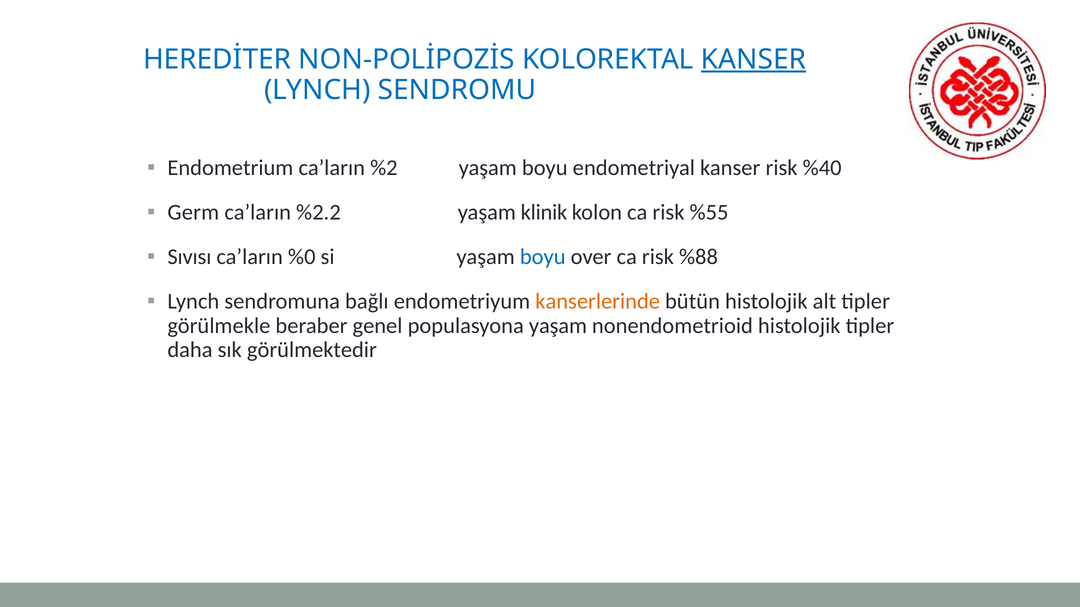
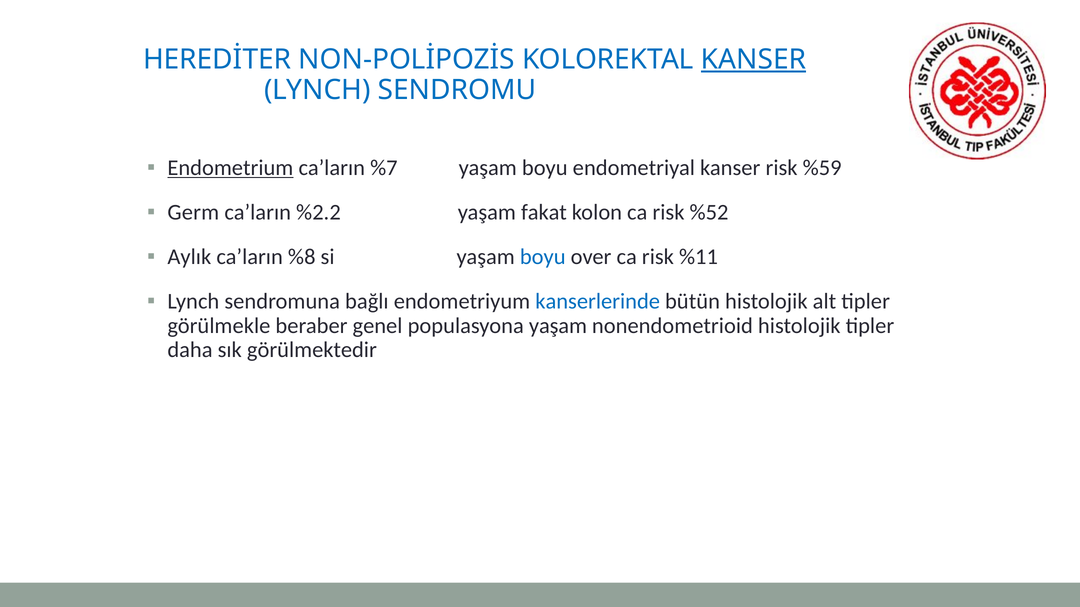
Endometrium underline: none -> present (230, 168)
%2: %2 -> %7 (384, 168)
%40: %40 -> %59 (822, 168)
klinik: klinik -> fakat (544, 213)
%55: %55 -> %52 (709, 213)
Sıvısı: Sıvısı -> Aylık (189, 257)
%0: %0 -> %8 (302, 257)
%88: %88 -> %11 (698, 257)
kanserlerinde colour: orange -> blue (598, 302)
